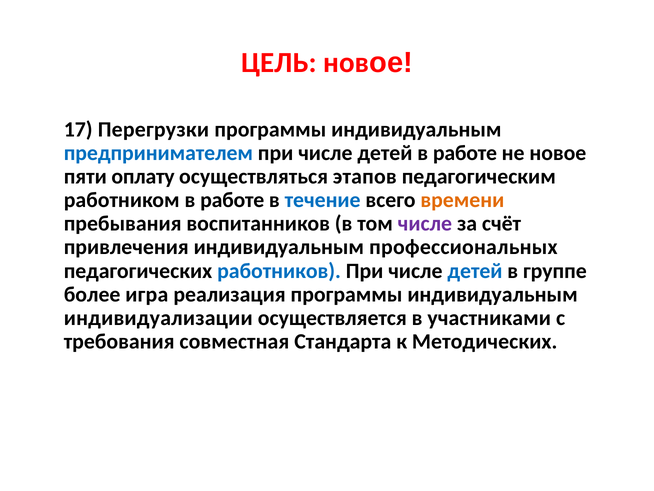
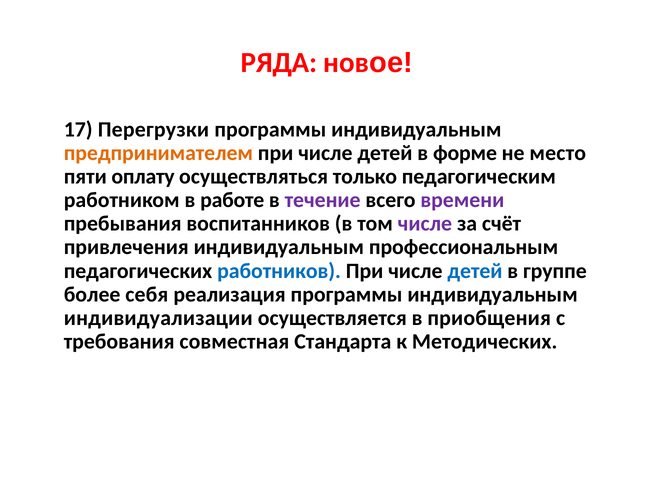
ЦЕЛЬ: ЦЕЛЬ -> РЯДА (279, 63)
предпринимателем colour: blue -> orange (158, 153)
детей в работе: работе -> форме (465, 153)
не новое: новое -> место (558, 153)
этапов: этапов -> только (365, 176)
течение colour: blue -> purple (323, 200)
времени colour: orange -> purple (462, 200)
профессиональных: профессиональных -> профессиональным (464, 247)
игра: игра -> себя (147, 294)
участниками: участниками -> приобщения (489, 318)
